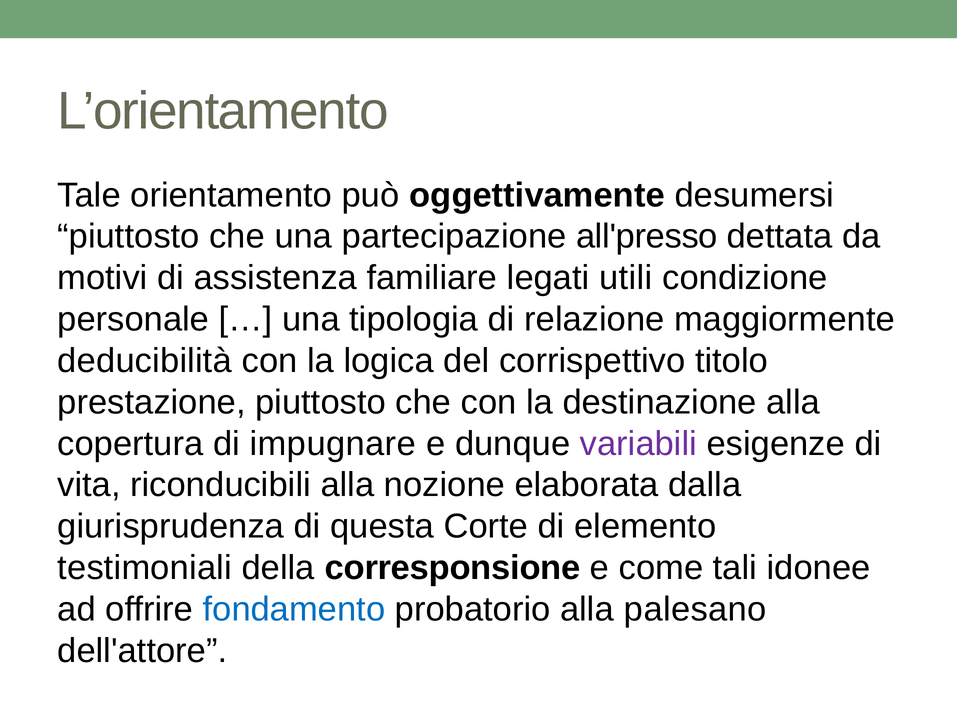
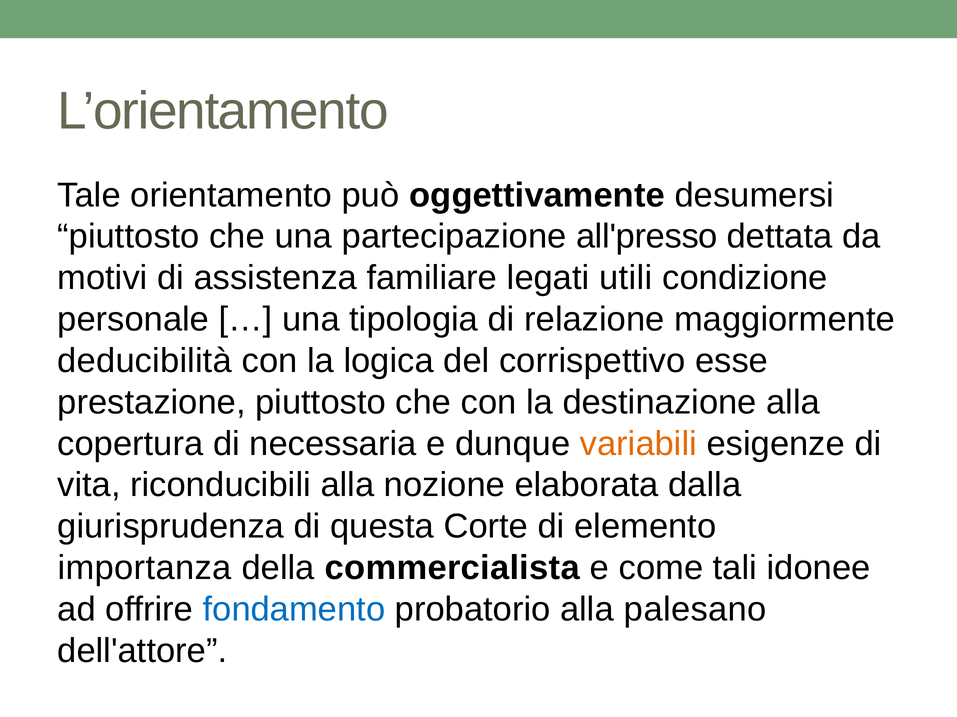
titolo: titolo -> esse (732, 361)
impugnare: impugnare -> necessaria (333, 444)
variabili colour: purple -> orange (638, 444)
testimoniali: testimoniali -> importanza (145, 568)
corresponsione: corresponsione -> commercialista (452, 568)
